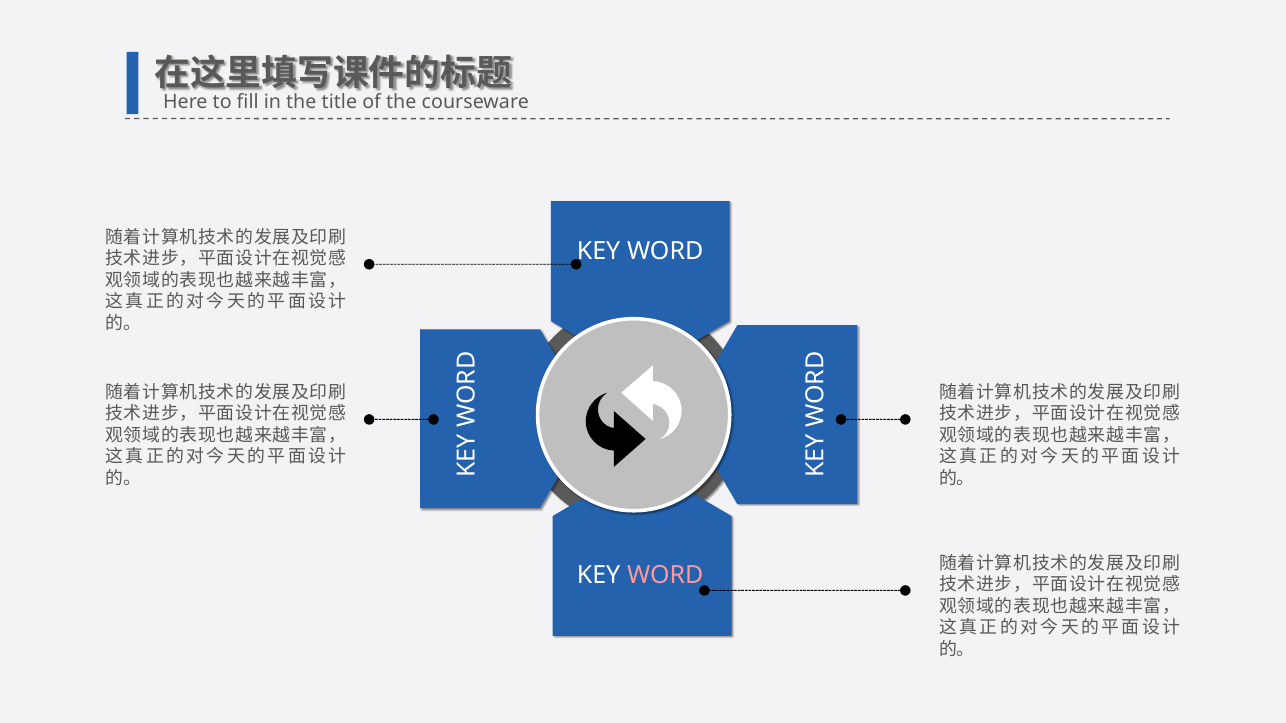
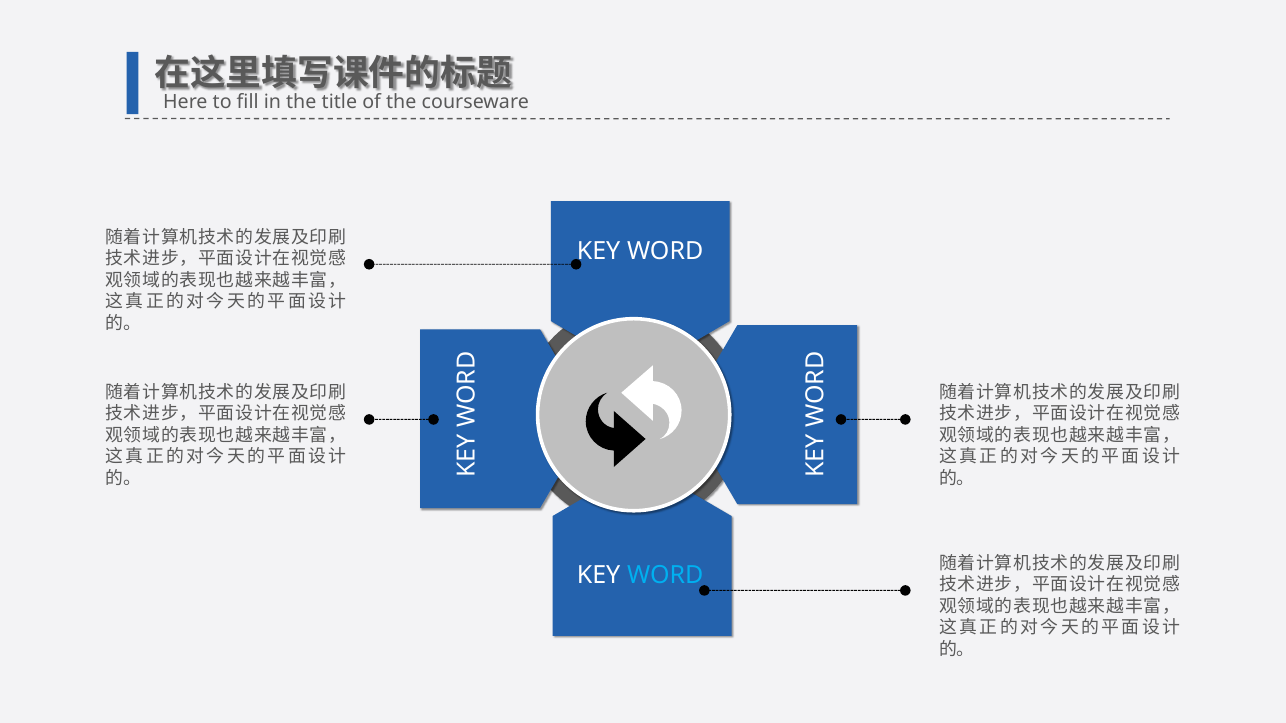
WORD colour: pink -> light blue (665, 575)
